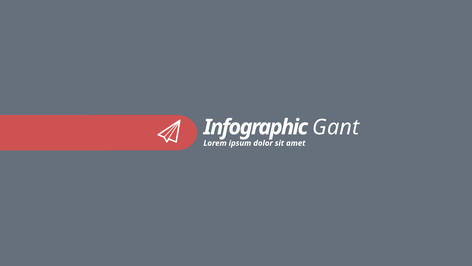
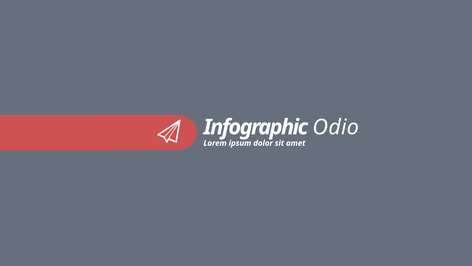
Gant: Gant -> Odio (336, 127)
